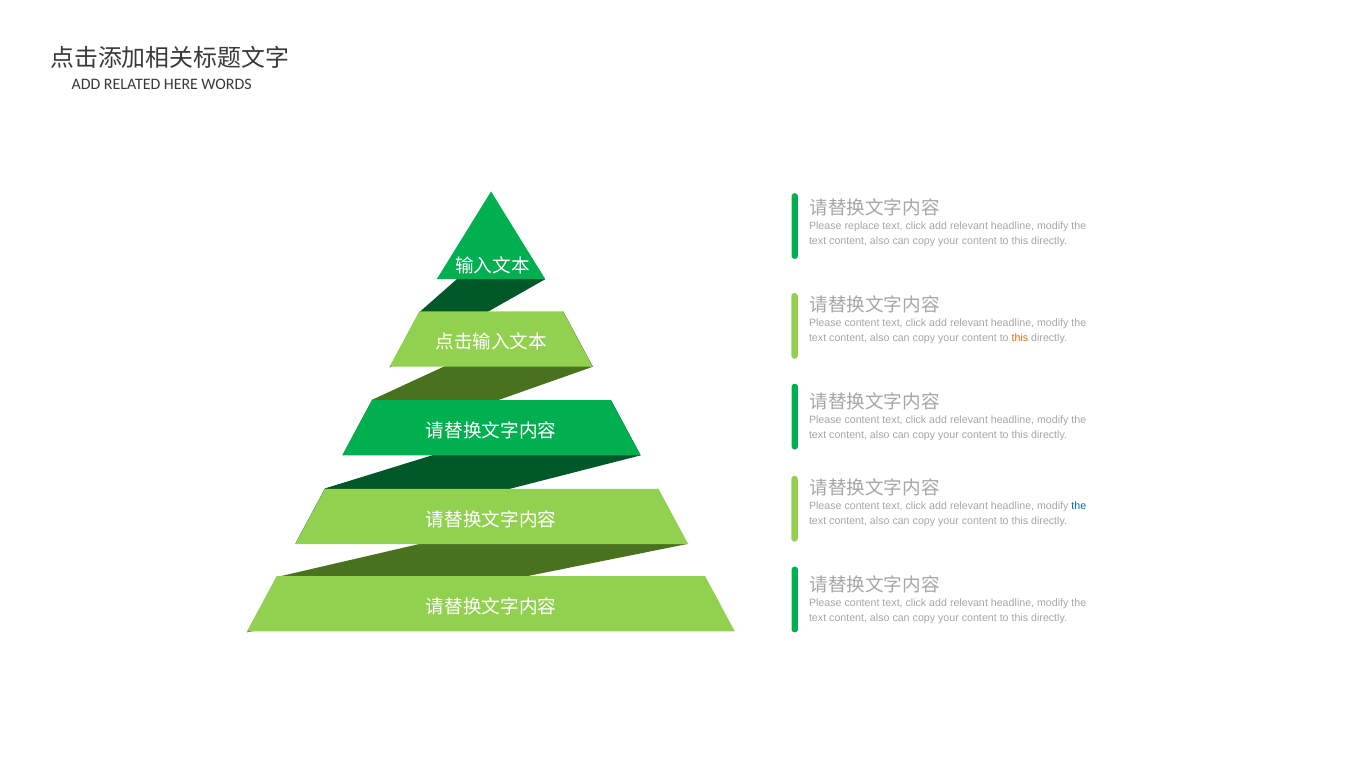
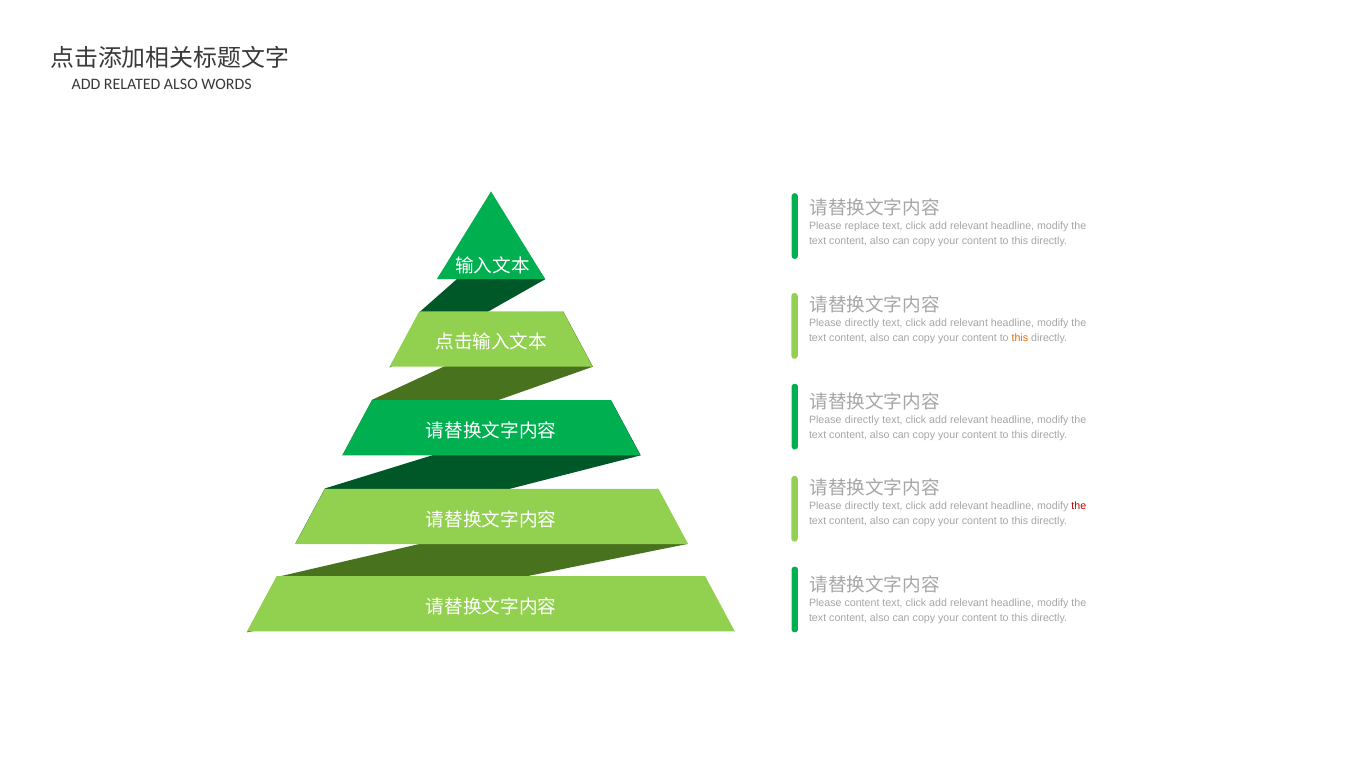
RELATED HERE: HERE -> ALSO (181, 84)
content: content -> directly (862, 323)
content: content -> directly (862, 420)
content: content -> directly (862, 506)
the colour: blue -> red (1079, 506)
